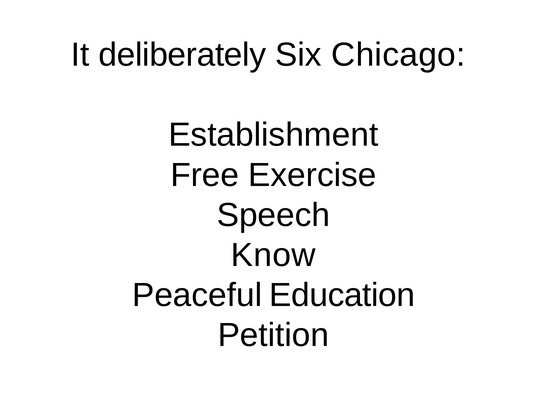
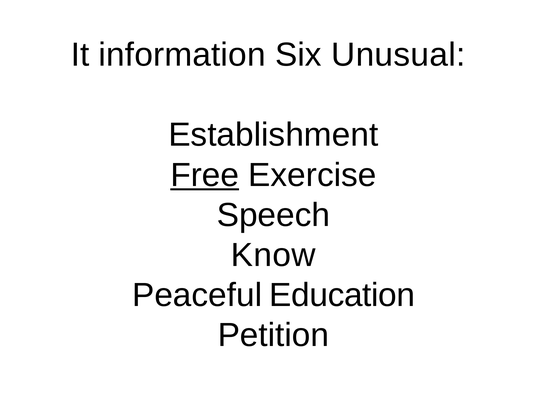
deliberately: deliberately -> information (182, 55)
Chicago: Chicago -> Unusual (398, 55)
Free underline: none -> present (205, 175)
